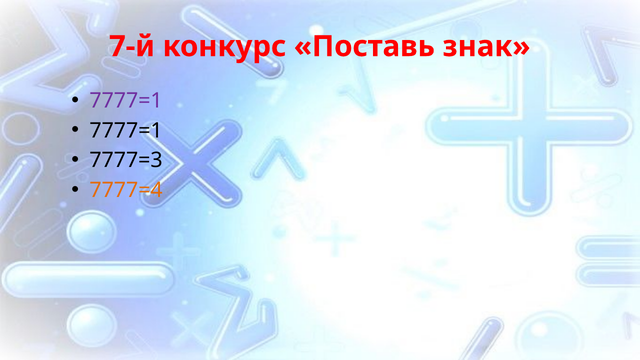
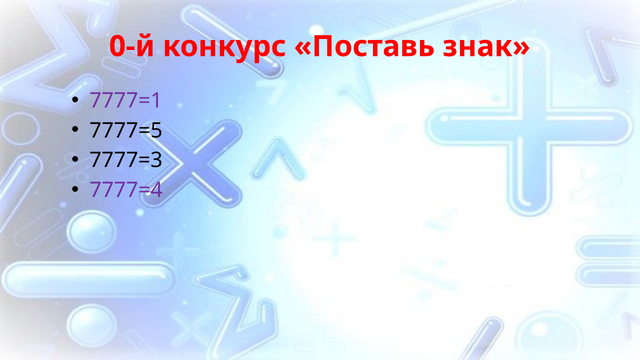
7-й: 7-й -> 0-й (132, 46)
7777=1: 7777=1 -> 7777=5 (126, 131)
7777=4 colour: orange -> purple (126, 190)
